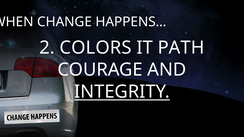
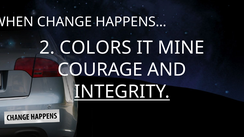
PATH: PATH -> MINE (181, 48)
